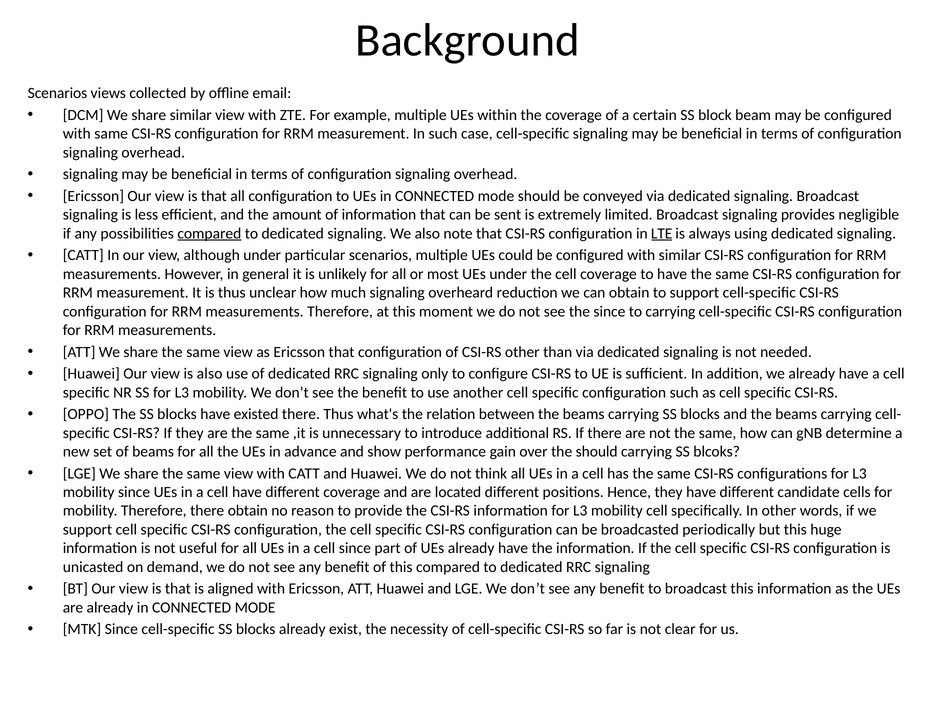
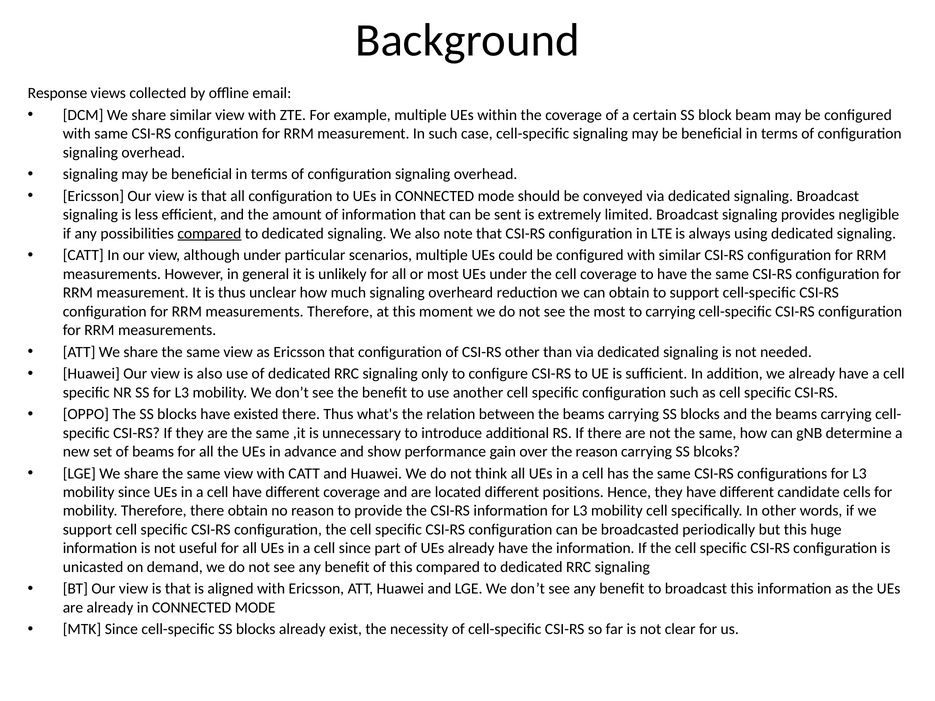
Scenarios: Scenarios -> Response (58, 93)
LTE underline: present -> none (662, 234)
the since: since -> most (609, 312)
the should: should -> reason (597, 452)
